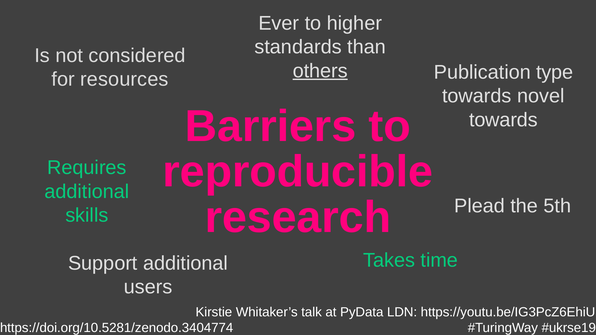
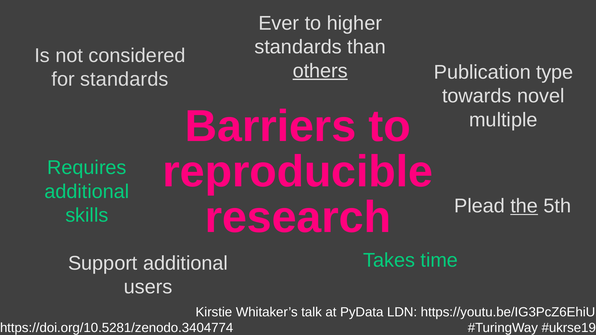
for resources: resources -> standards (124, 79)
towards: towards -> multiple (503, 120)
the underline: none -> present (524, 206)
